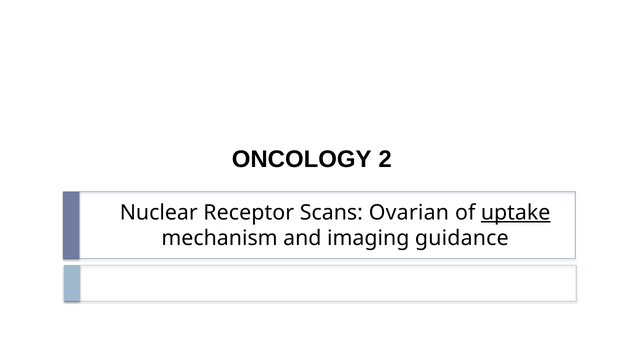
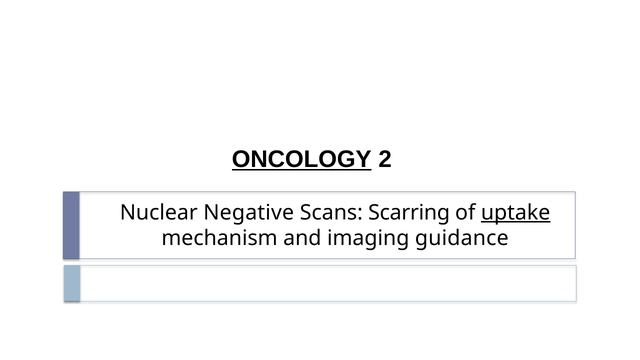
ONCOLOGY underline: none -> present (302, 159)
Receptor: Receptor -> Negative (249, 213)
Ovarian: Ovarian -> Scarring (409, 213)
